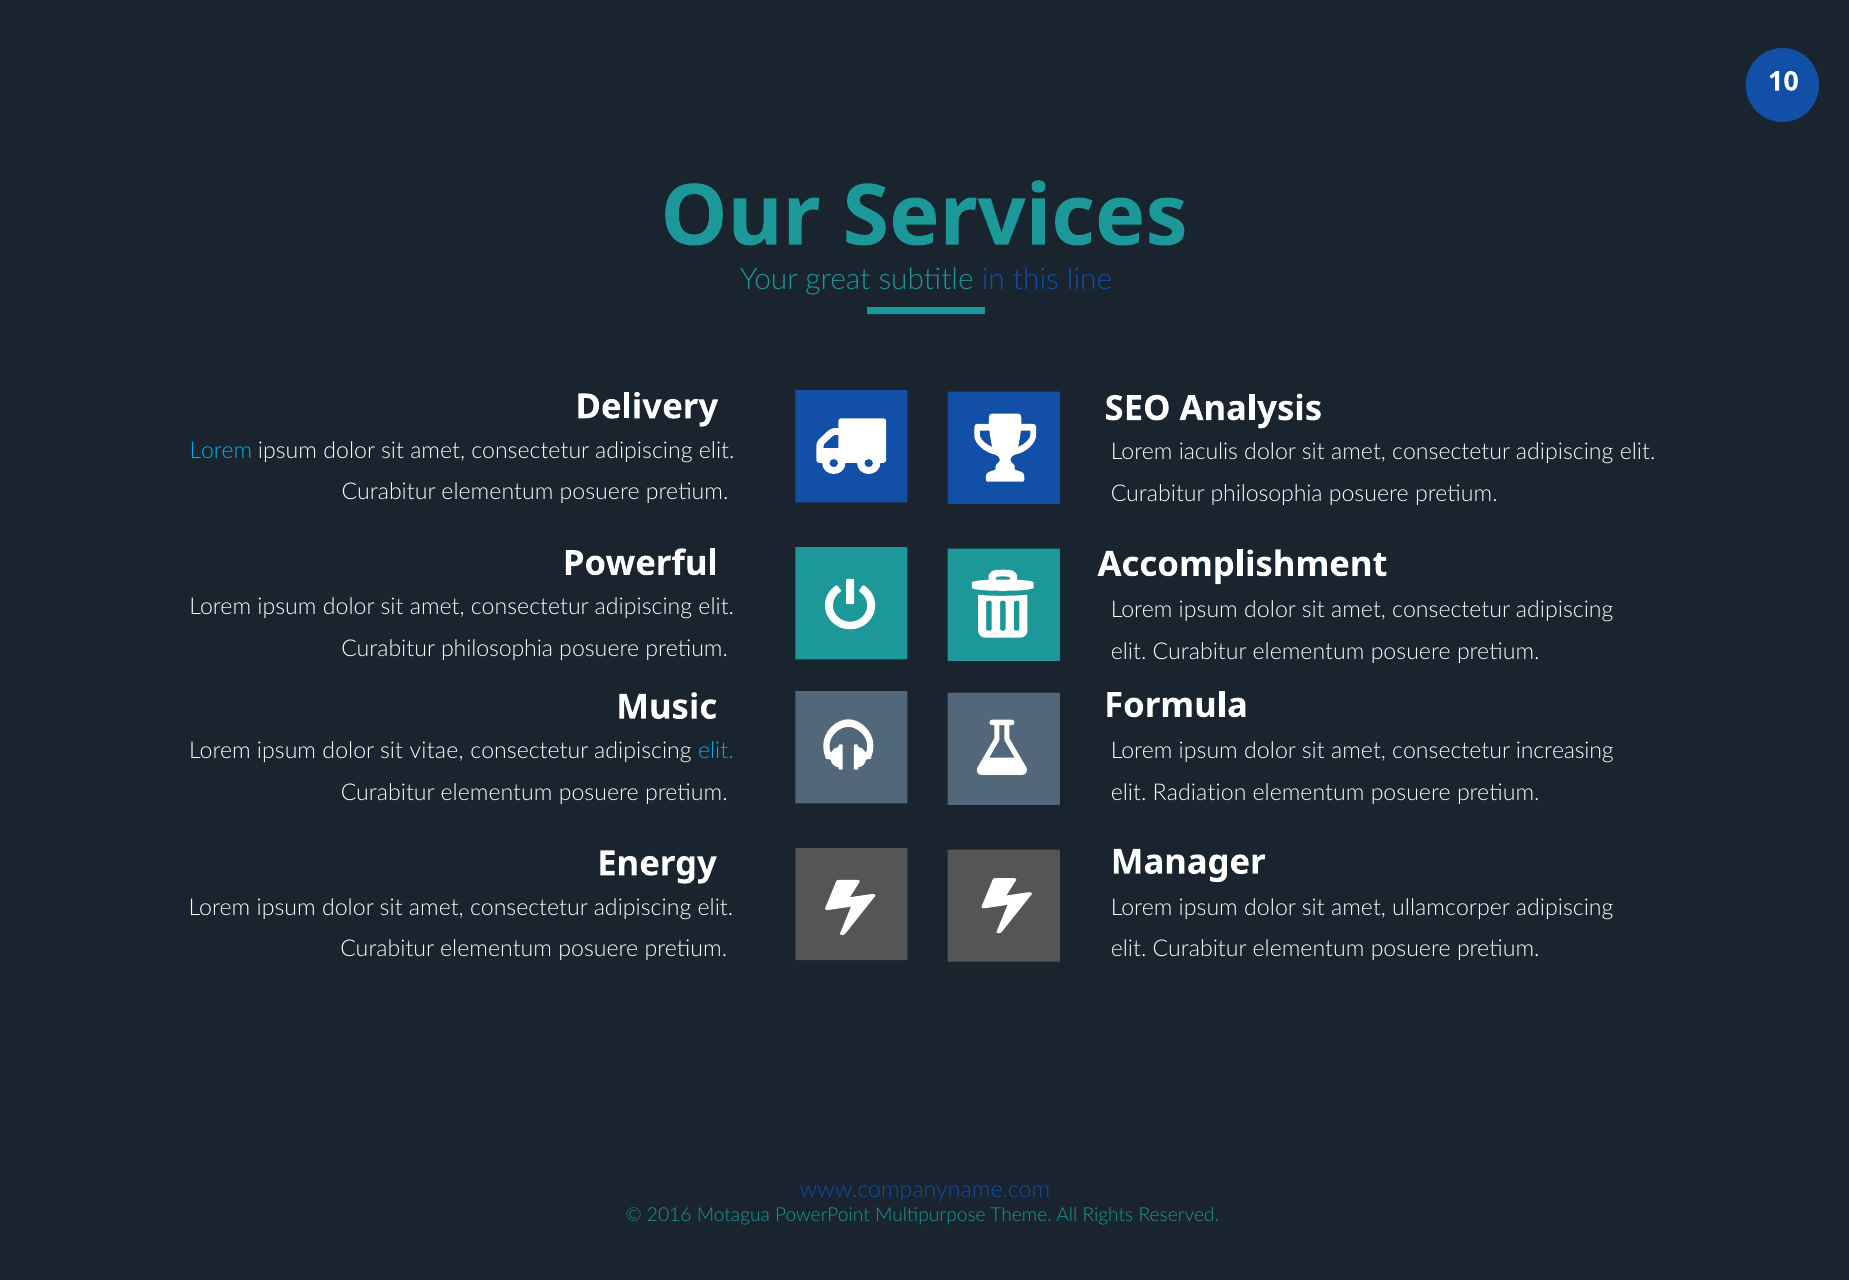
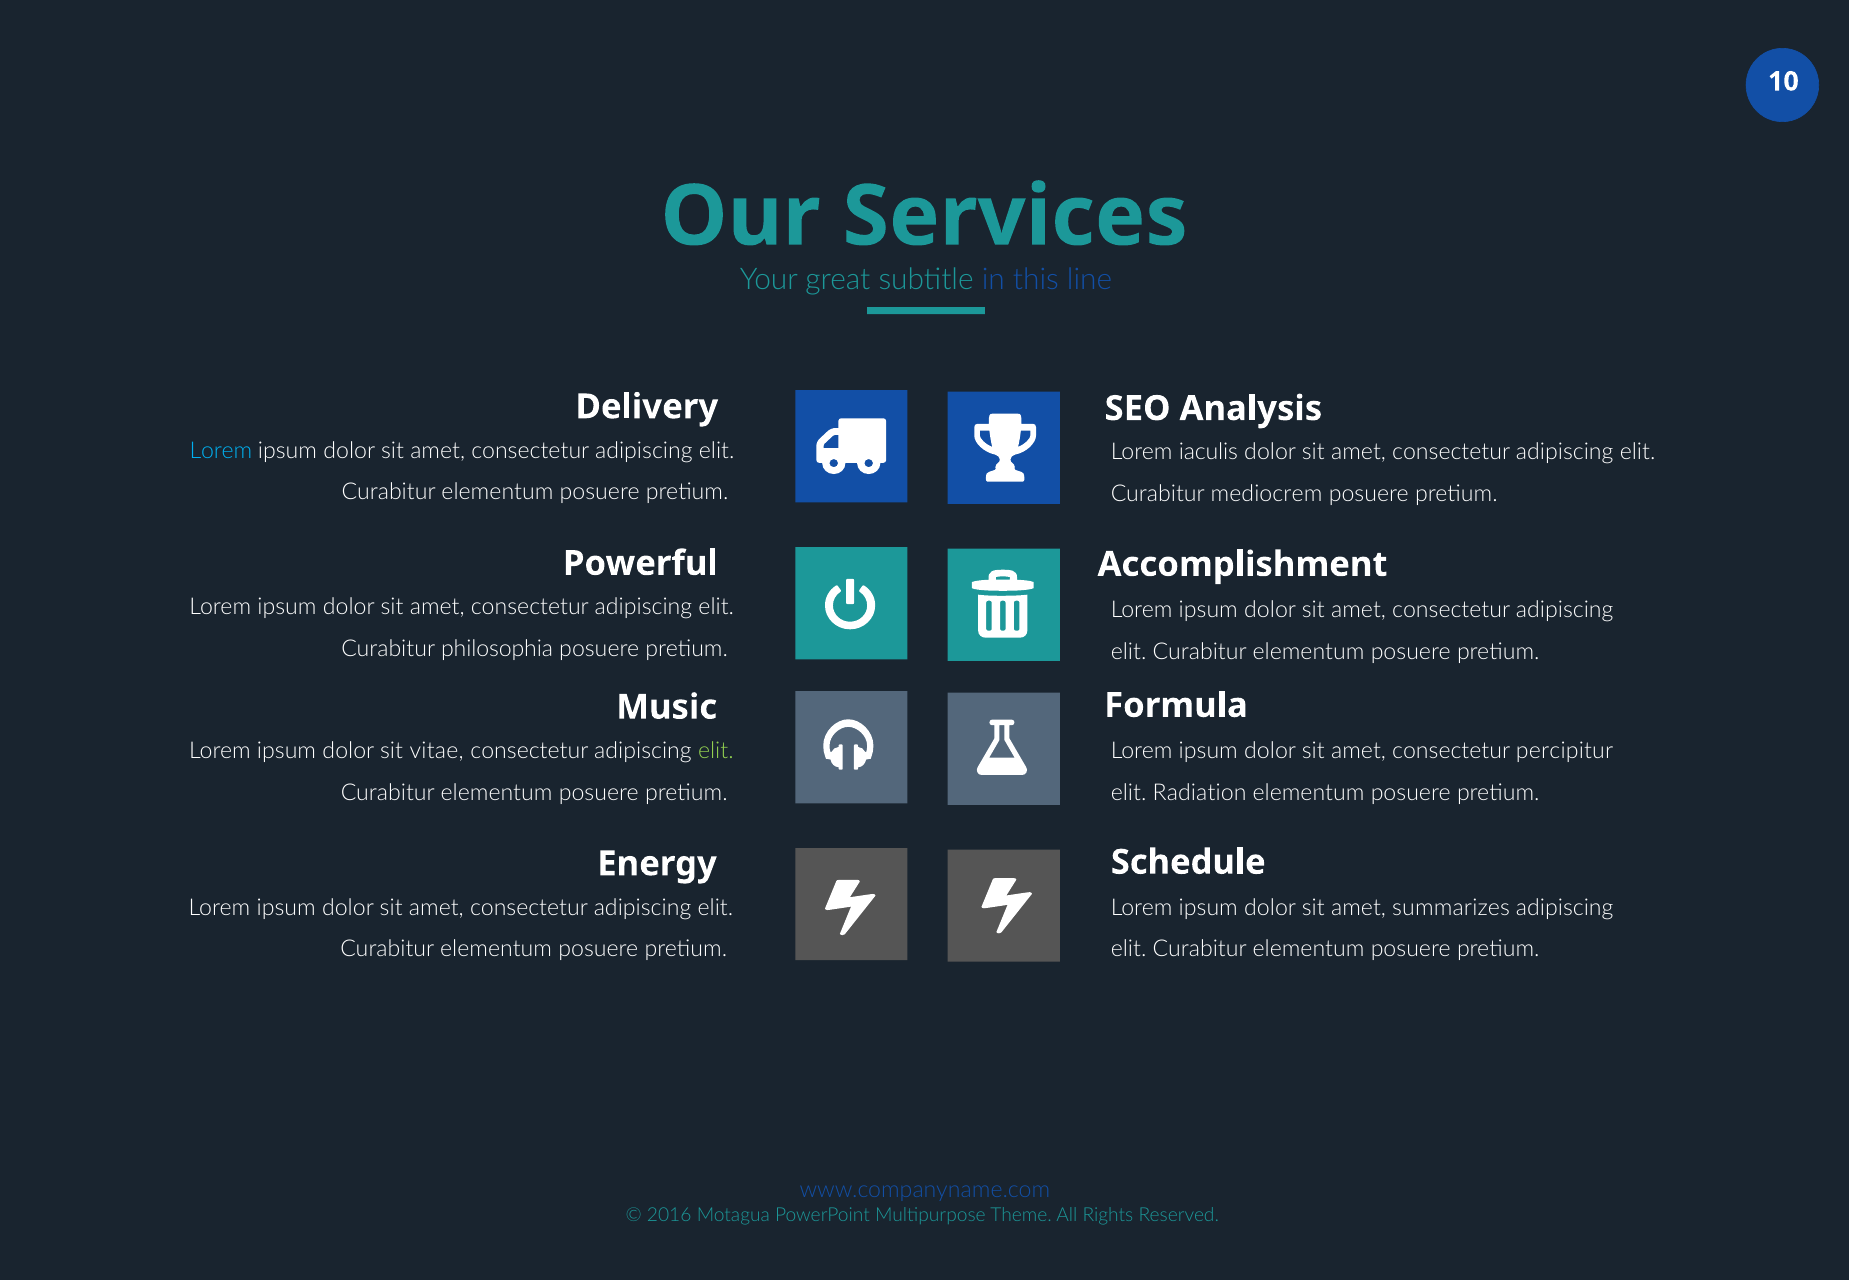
philosophia: philosophia -> mediocrem (1267, 494)
elit colour: light blue -> light green (716, 751)
increasing: increasing -> percipitur (1565, 751)
Manager: Manager -> Schedule (1188, 862)
ullamcorper: ullamcorper -> summarizes (1451, 908)
